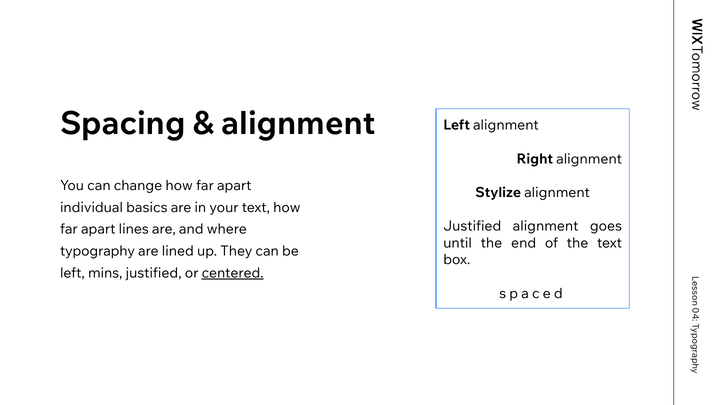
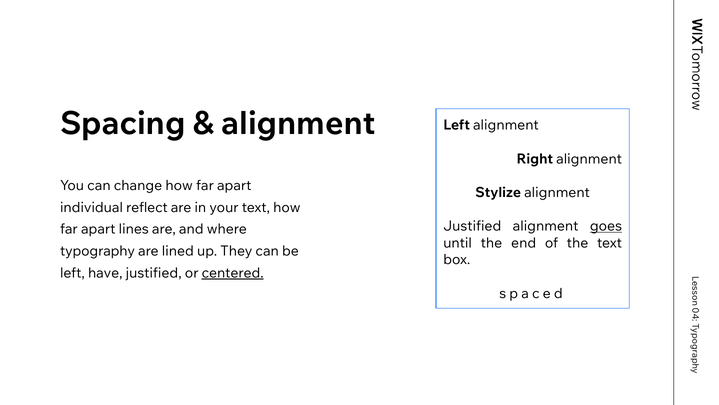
basics: basics -> reflect (147, 207)
goes underline: none -> present (606, 226)
mins: mins -> have (105, 273)
